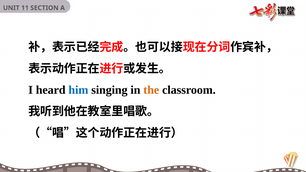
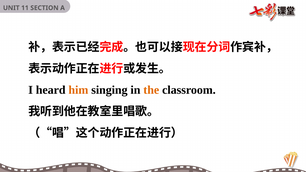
him colour: blue -> orange (78, 90)
